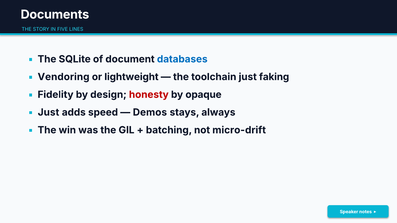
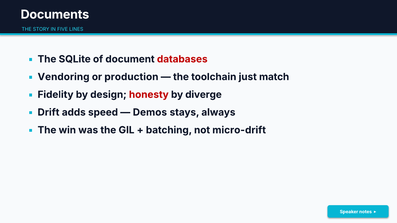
databases colour: blue -> red (182, 59)
lightweight: lightweight -> production (131, 77)
faking: faking -> match (274, 77)
opaque: opaque -> diverge (204, 95)
Just: Just -> Drift (49, 112)
